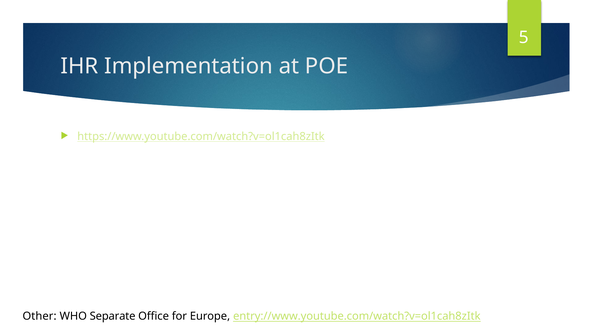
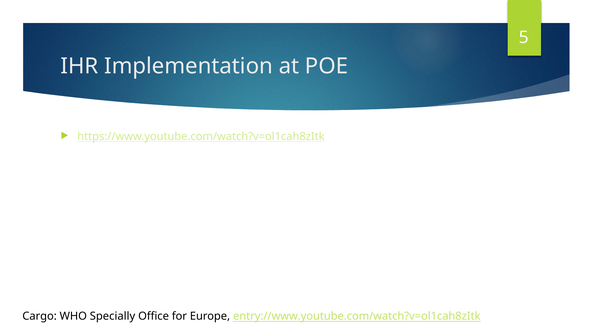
Other: Other -> Cargo (40, 316)
Separate: Separate -> Specially (113, 316)
